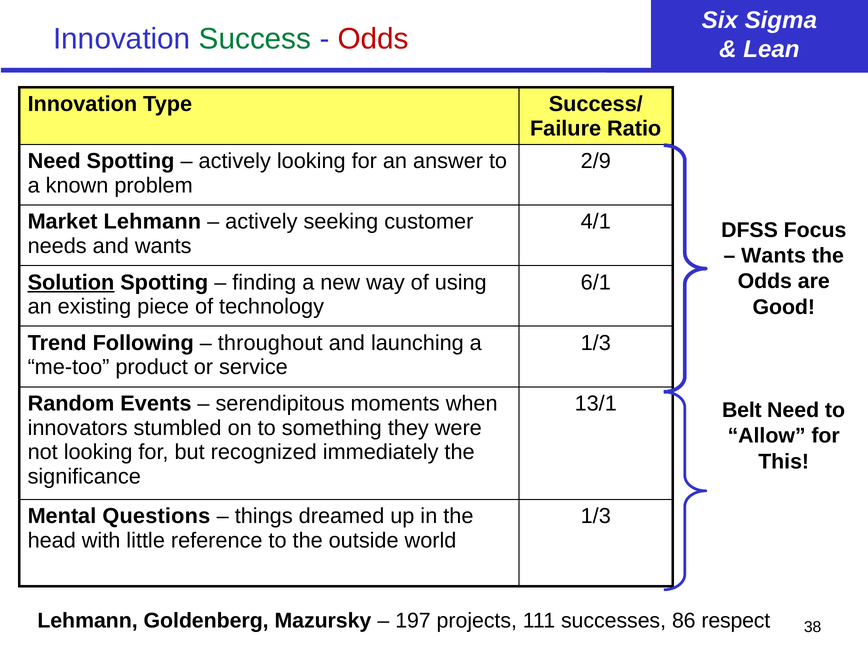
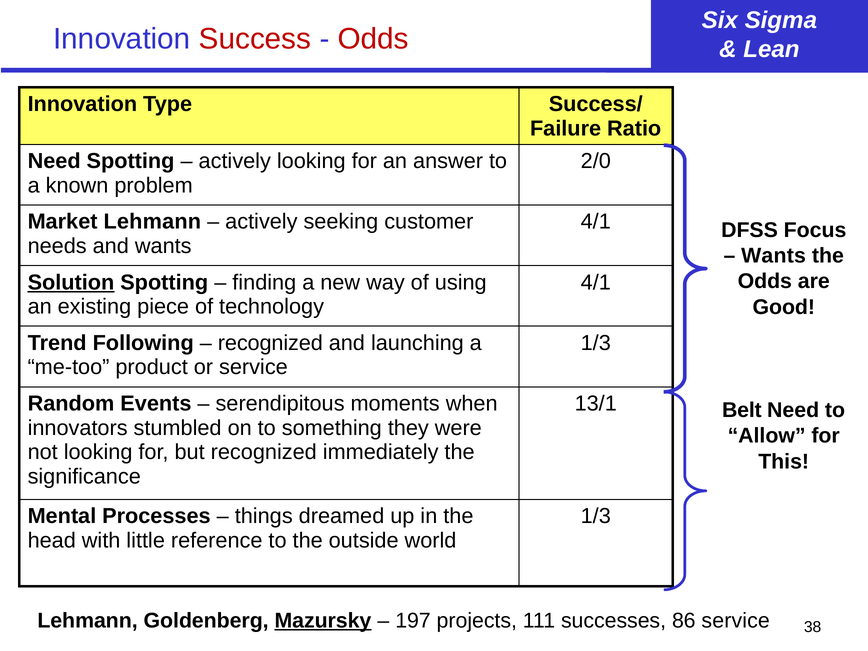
Success colour: green -> red (255, 39)
2/9: 2/9 -> 2/0 (596, 161)
6/1: 6/1 -> 4/1 (596, 282)
throughout: throughout -> recognized (270, 343)
Questions: Questions -> Processes (156, 516)
Mazursky underline: none -> present (323, 621)
86 respect: respect -> service (736, 621)
